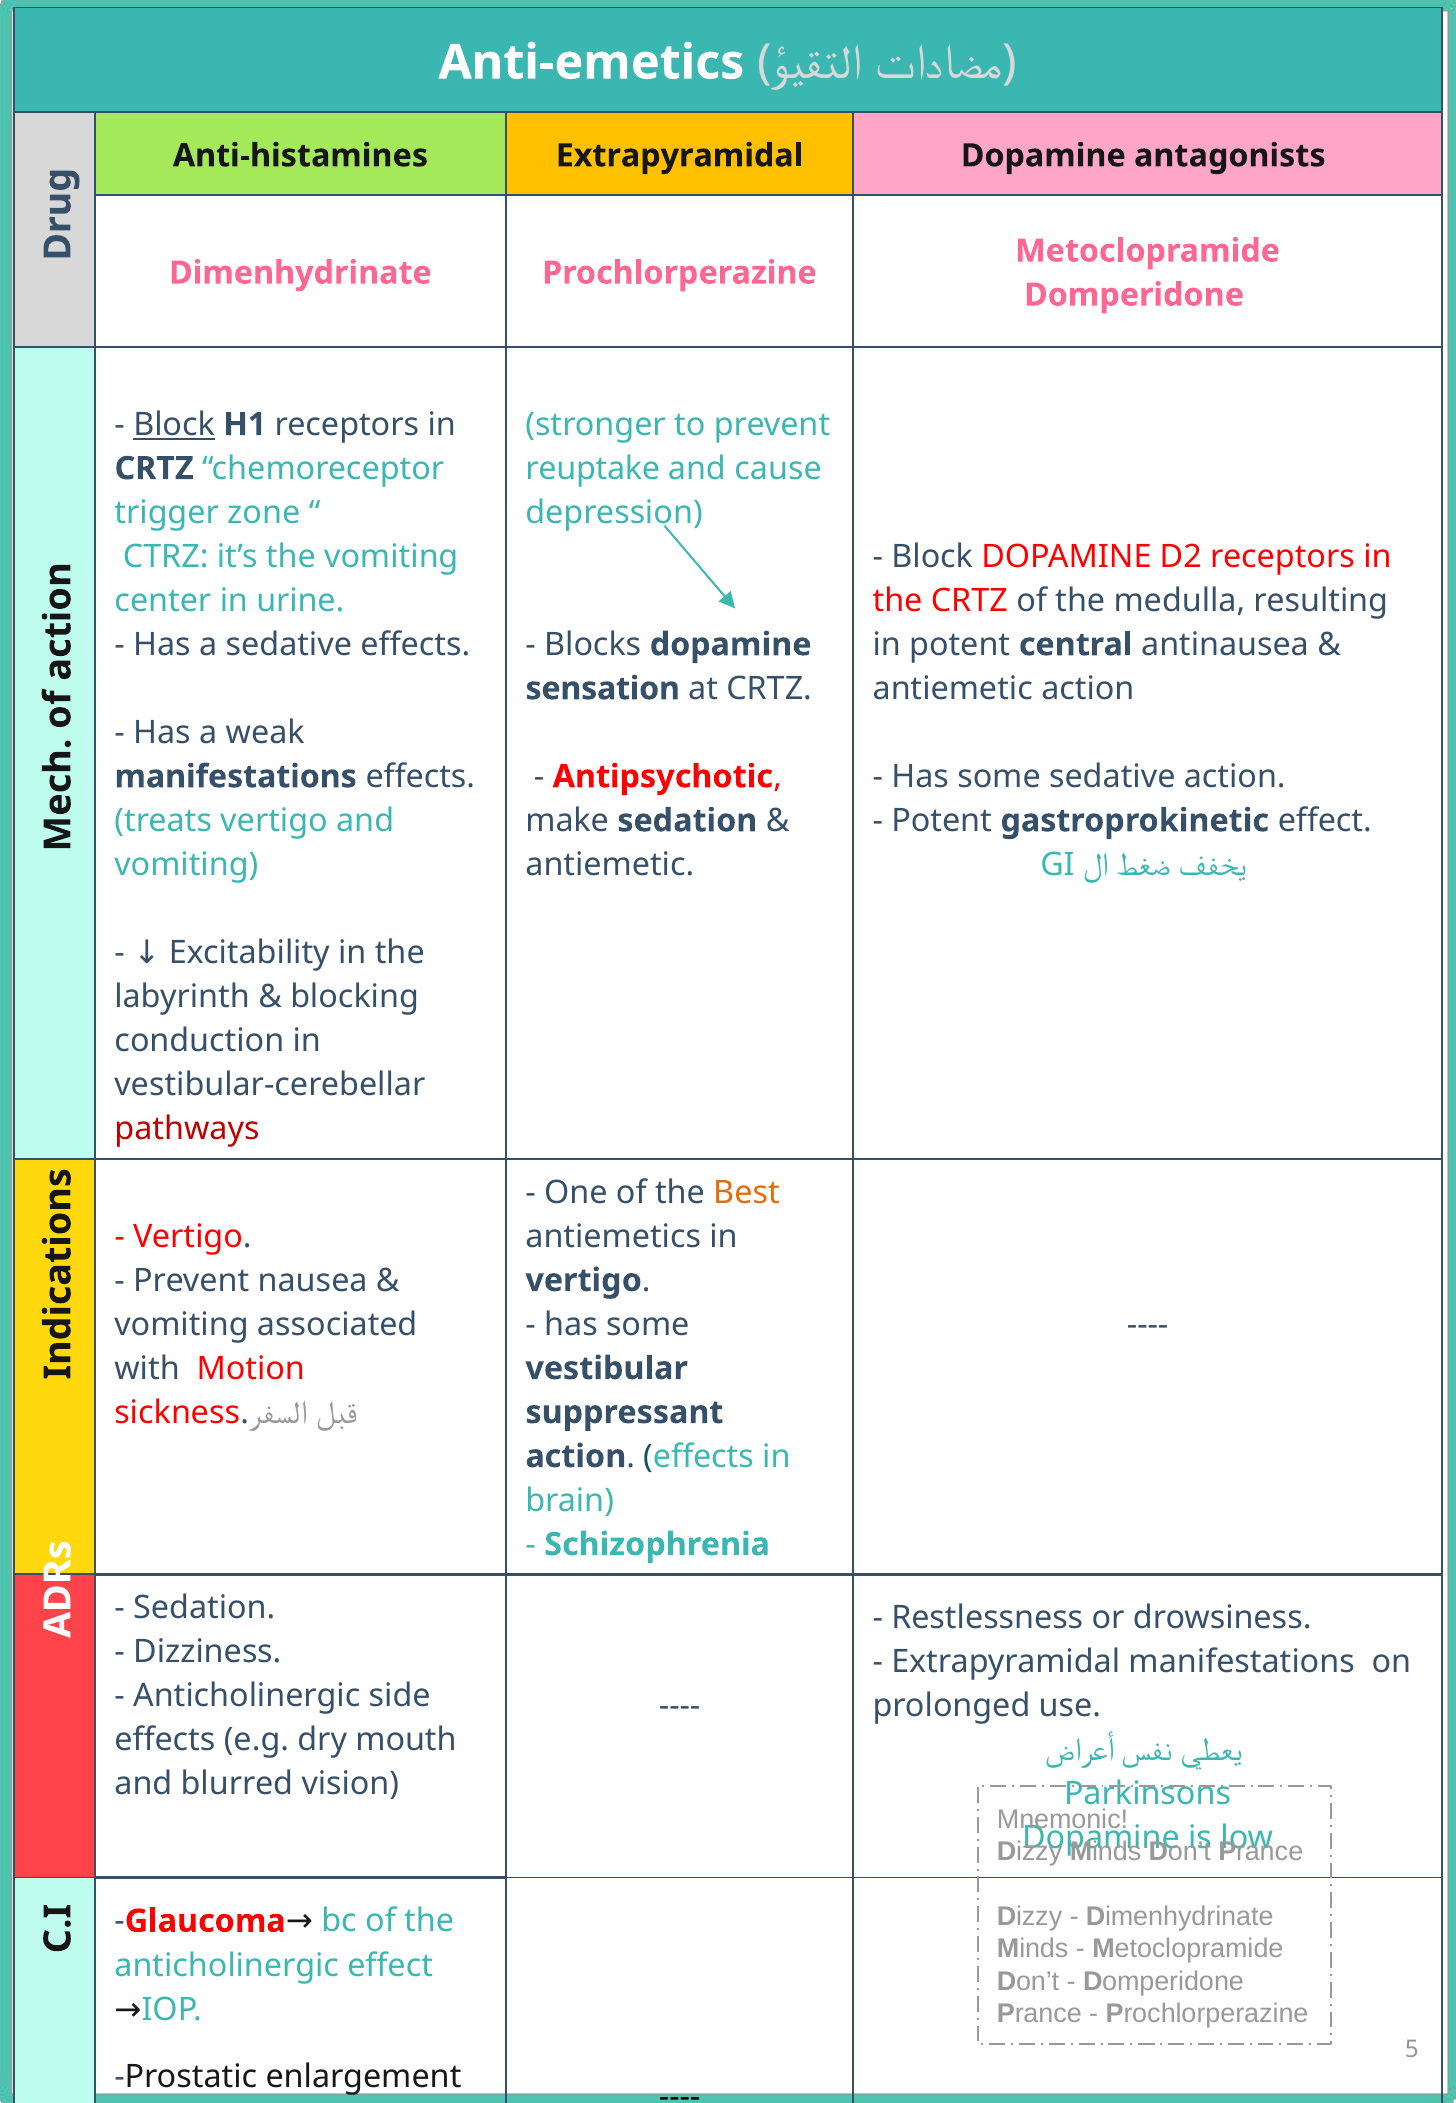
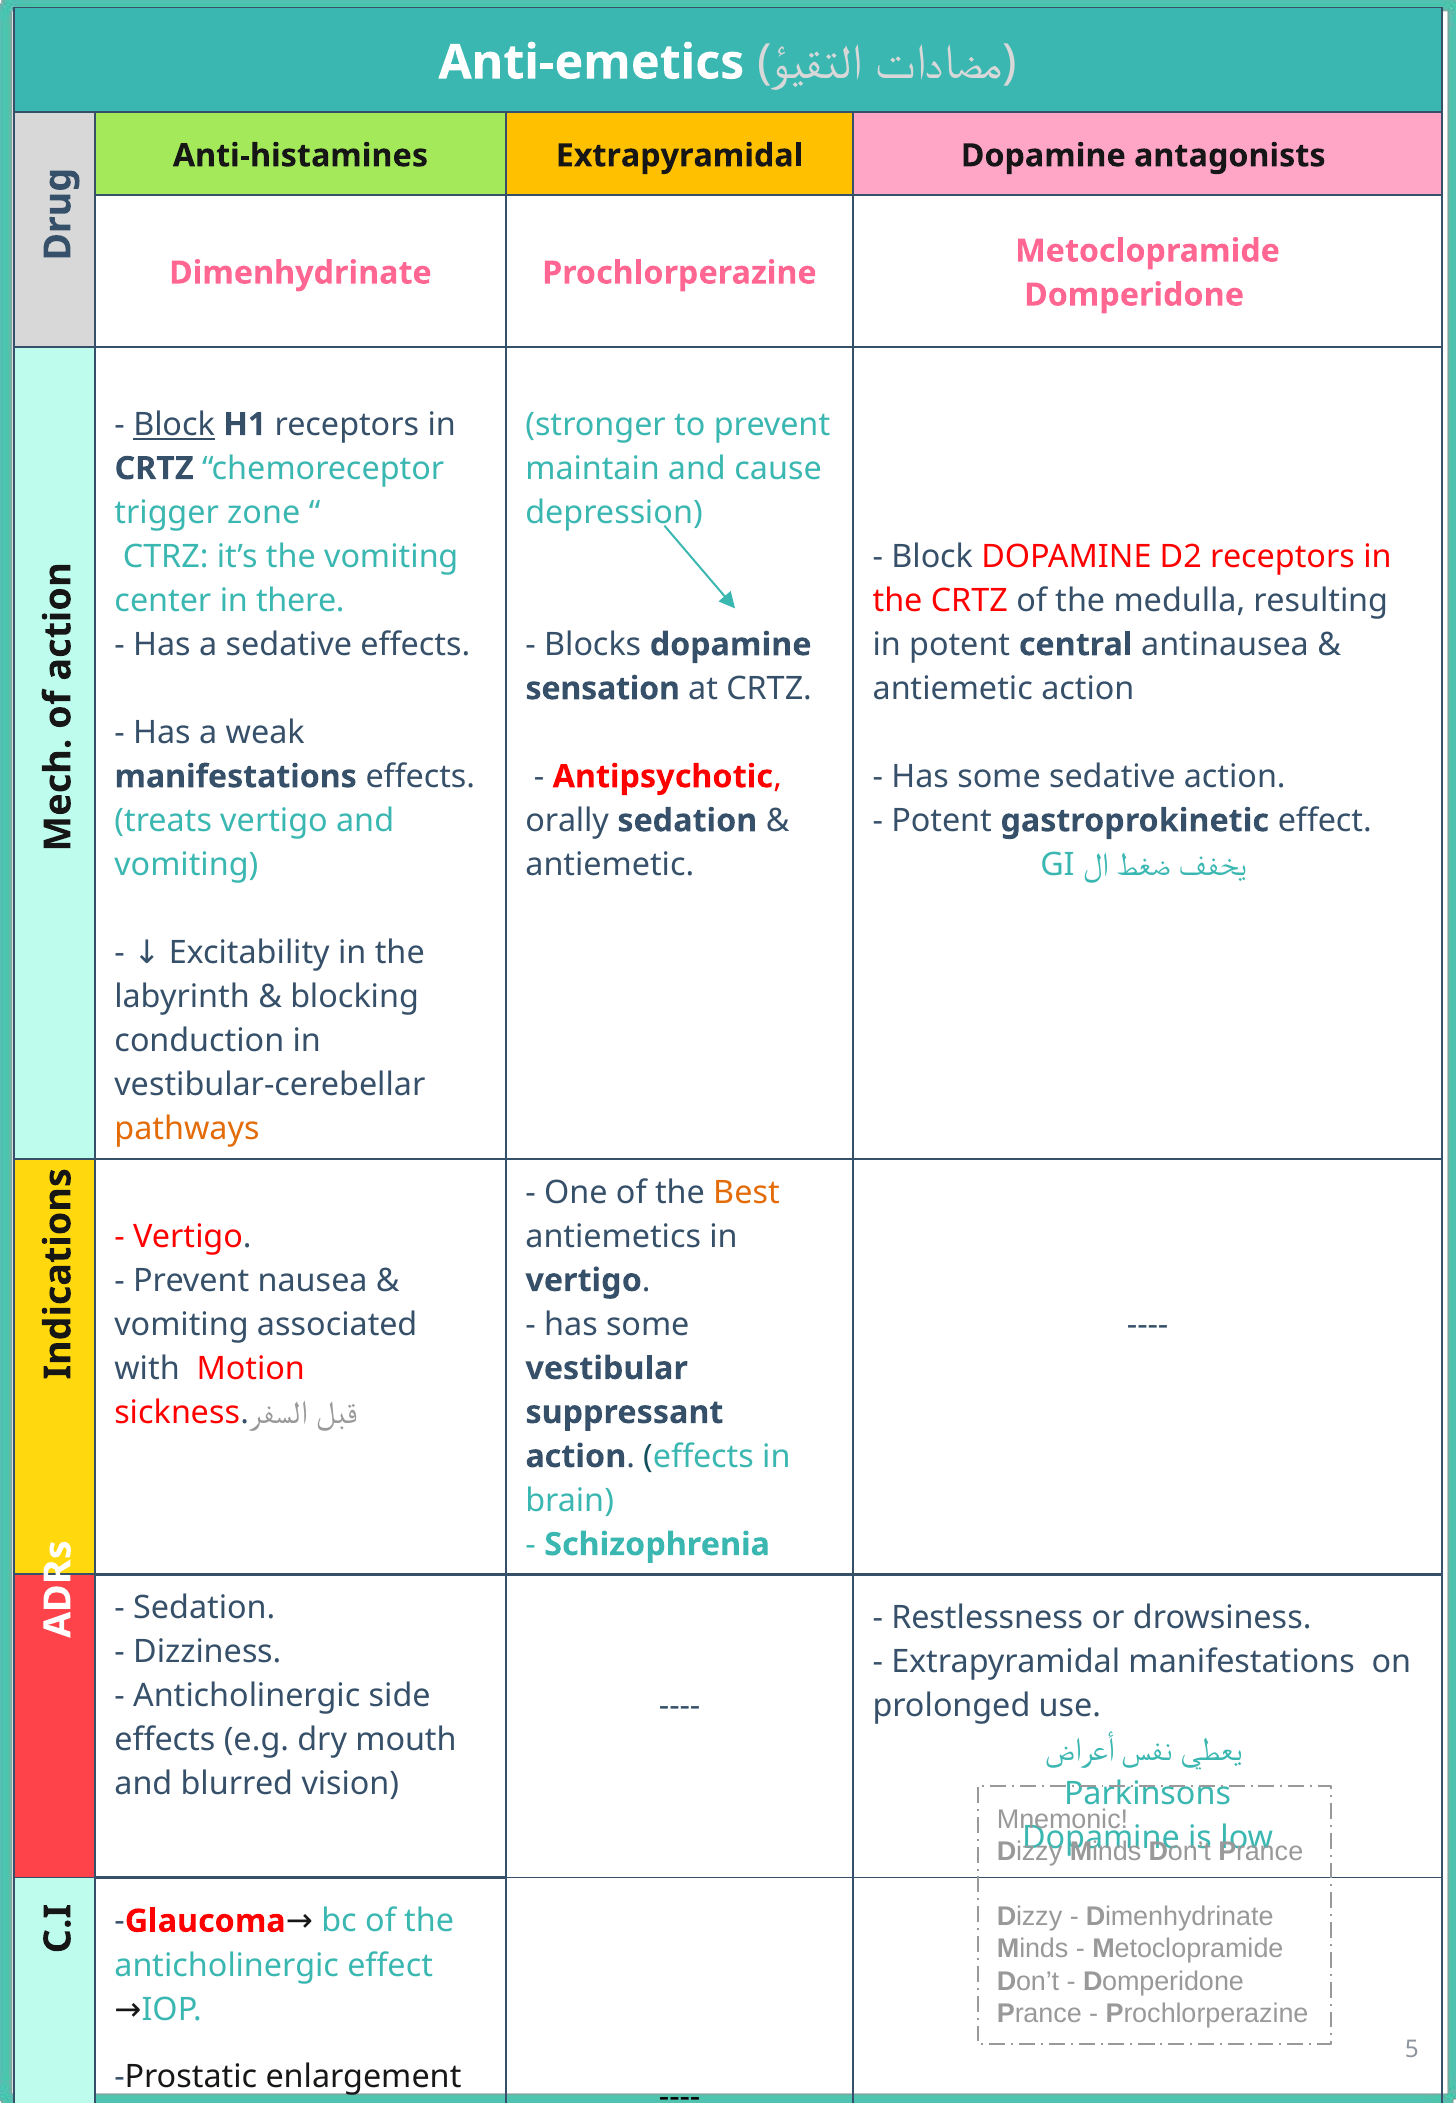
reuptake: reuptake -> maintain (593, 469)
urine: urine -> there (300, 601)
make: make -> orally (567, 821)
pathways colour: red -> orange (187, 1129)
